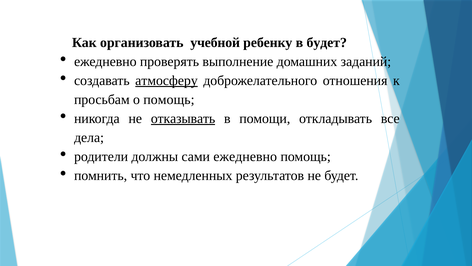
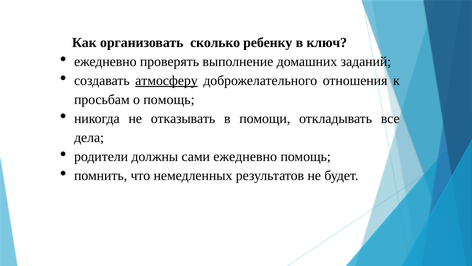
учебной: учебной -> сколько (215, 42)
в будет: будет -> ключ (327, 42)
отказывать underline: present -> none (183, 118)
